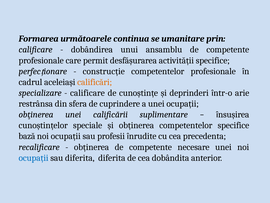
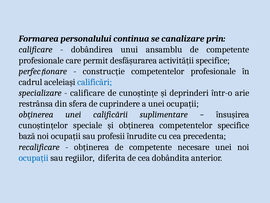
următoarele: următoarele -> personalului (86, 39)
umanitare: umanitare -> canalizare (183, 39)
calificări colour: orange -> blue (95, 82)
sau diferita: diferita -> regiilor (80, 157)
